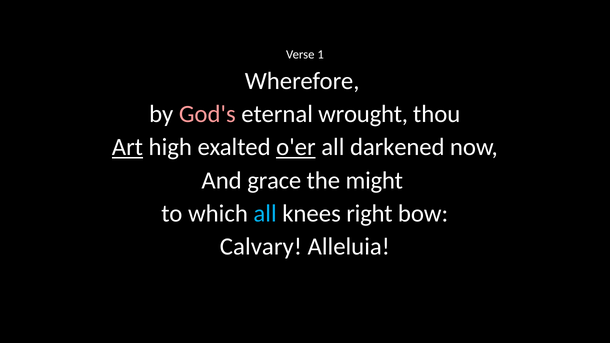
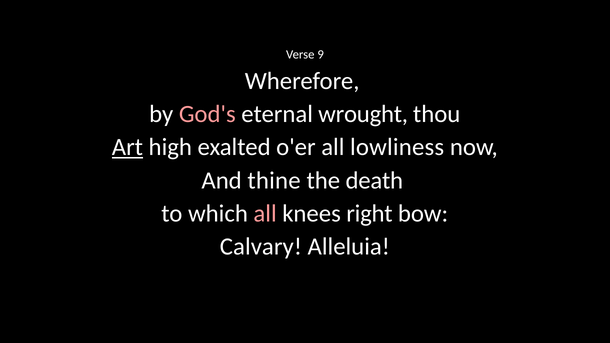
1: 1 -> 9 (321, 55)
o'er underline: present -> none (296, 147)
darkened: darkened -> lowliness (397, 147)
grace: grace -> thine (274, 180)
might: might -> death (374, 180)
all colour: light blue -> pink (265, 214)
